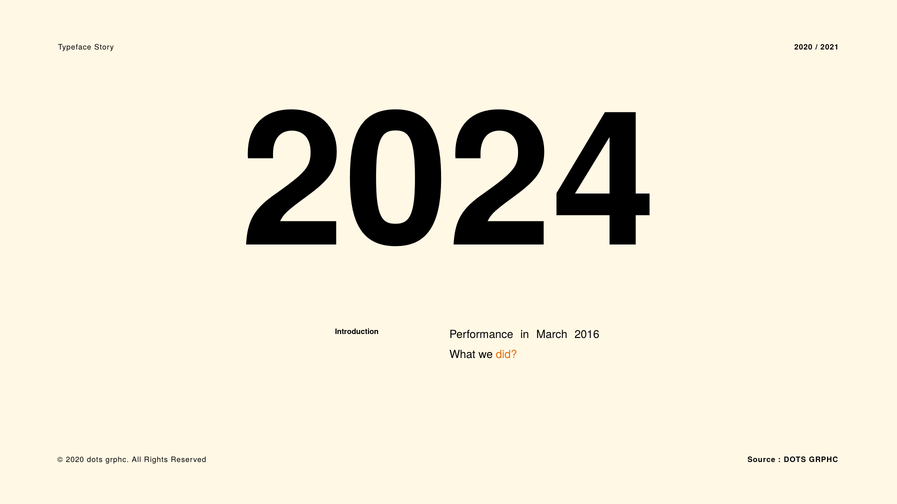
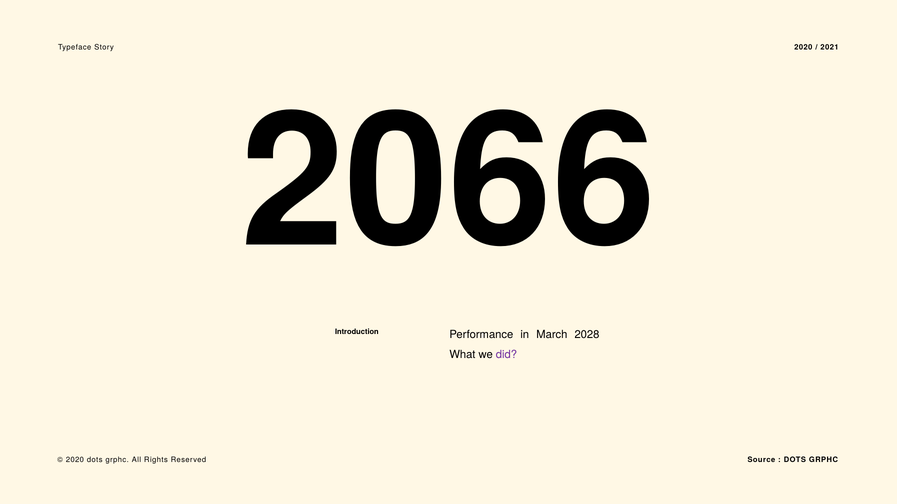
2024: 2024 -> 2066 (448, 183)
2016: 2016 -> 2028 (587, 335)
did colour: orange -> purple (506, 355)
